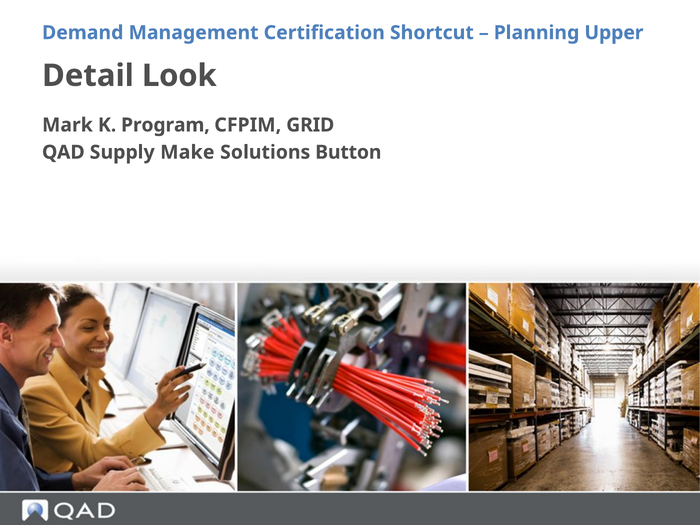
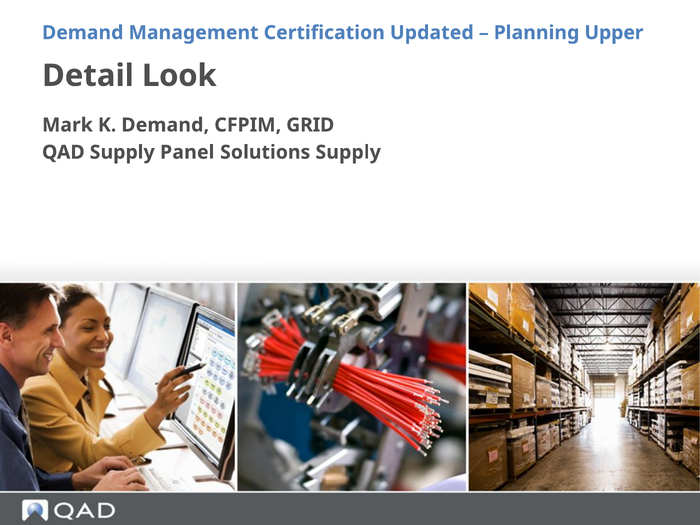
Shortcut: Shortcut -> Updated (432, 33)
K Program: Program -> Demand (165, 125)
Make: Make -> Panel (187, 152)
Solutions Button: Button -> Supply (348, 152)
